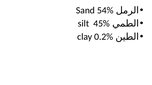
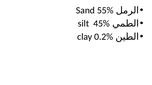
54%: 54% -> 55% (105, 10)
